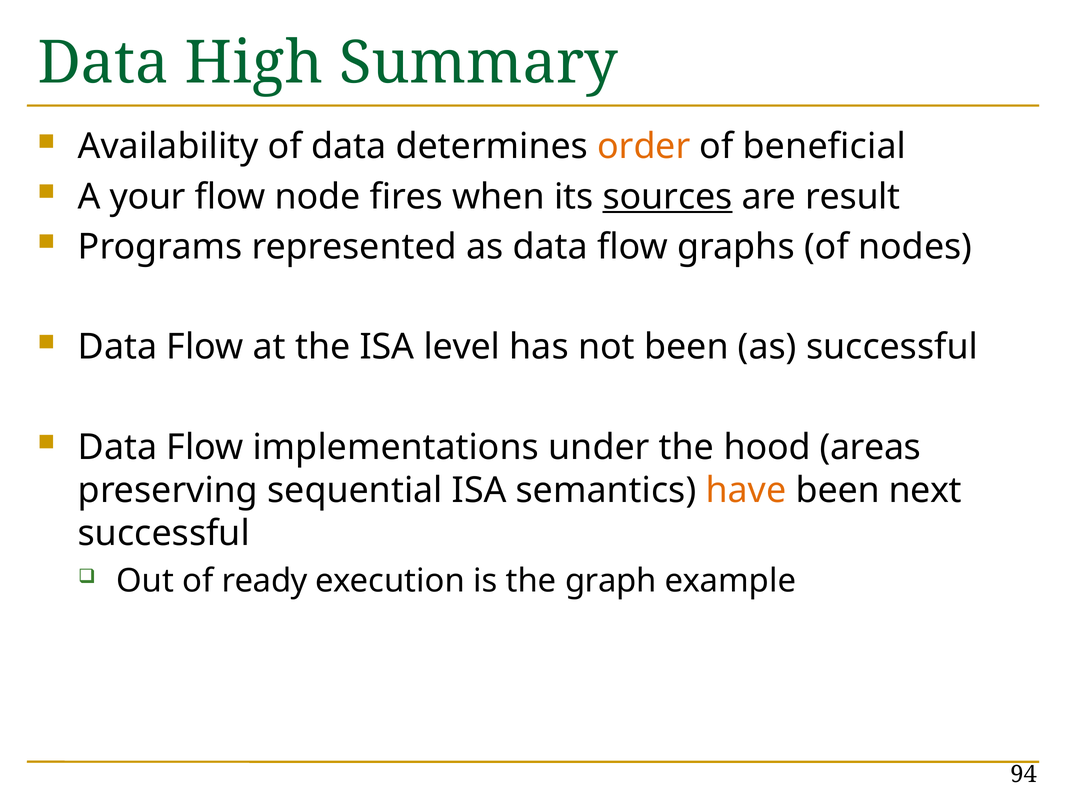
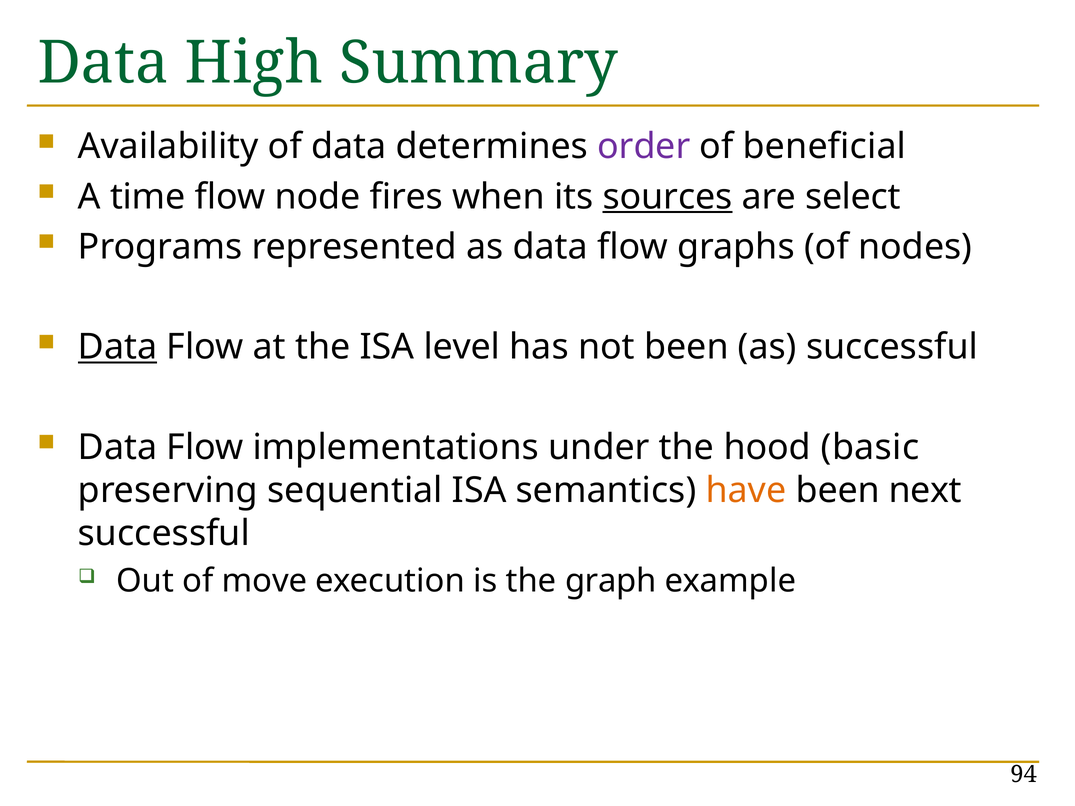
order colour: orange -> purple (644, 147)
your: your -> time (148, 197)
result: result -> select (853, 197)
Data underline: none -> present (118, 347)
areas: areas -> basic (870, 448)
ready: ready -> move (265, 581)
